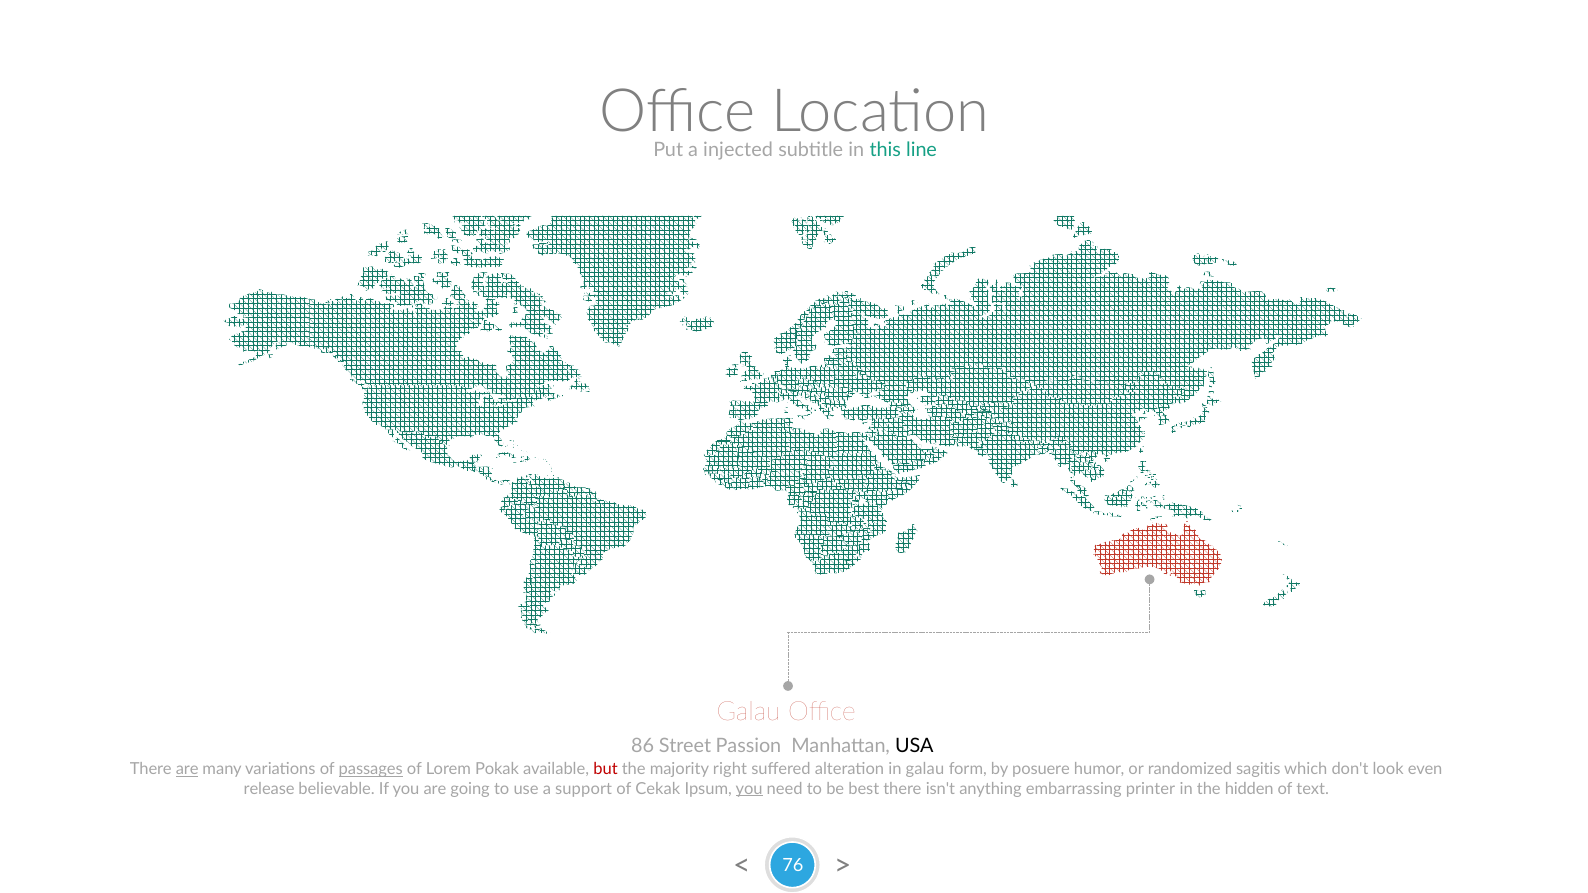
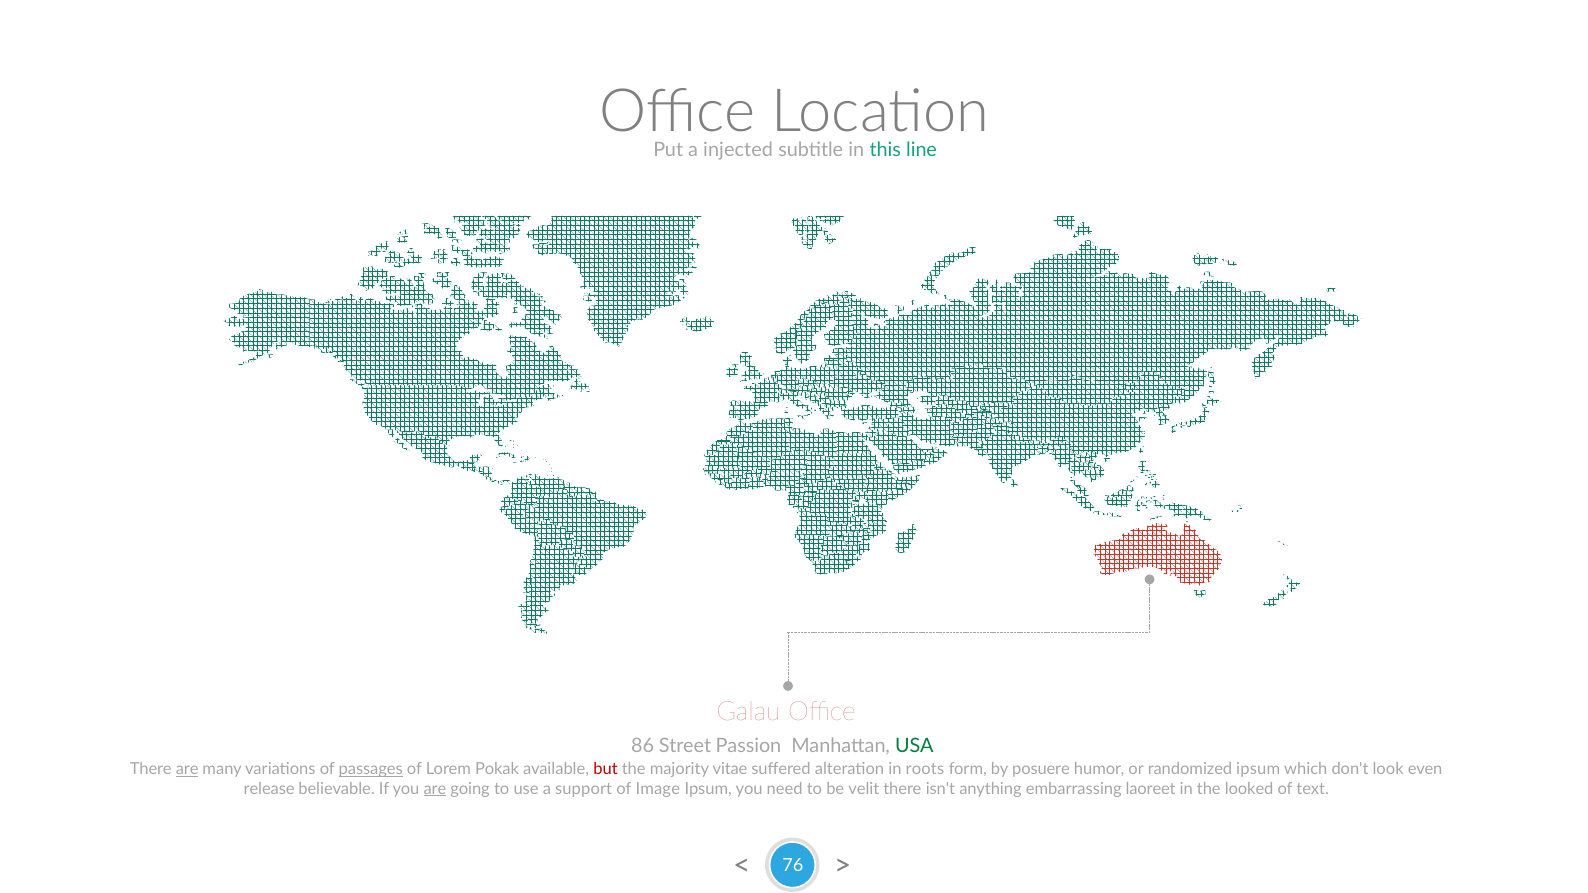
USA colour: black -> green (914, 746)
right: right -> vitae (730, 769)
in galau: galau -> roots (925, 769)
randomized sagitis: sagitis -> ipsum (1258, 769)
are underline: none -> present (435, 789)
Cekak: Cekak -> Image (658, 789)
you underline: present -> none (749, 789)
best: best -> velit (864, 789)
printer: printer -> laoreet (1151, 789)
hidden: hidden -> looked (1249, 789)
